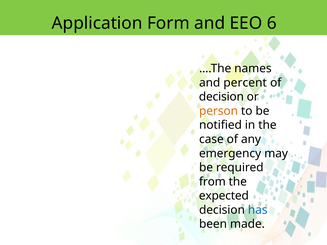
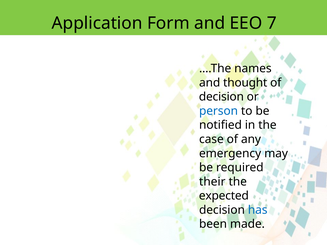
6: 6 -> 7 (272, 23)
percent: percent -> thought (245, 83)
person colour: orange -> blue (219, 111)
from: from -> their (212, 182)
